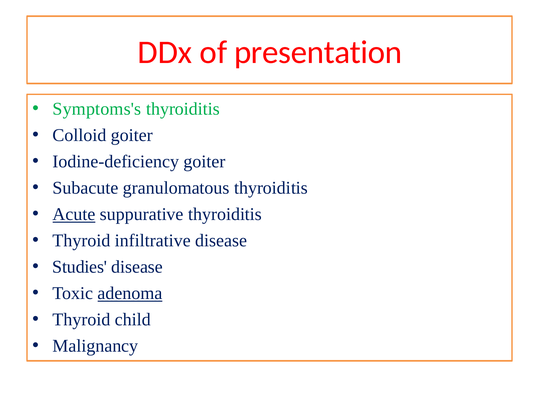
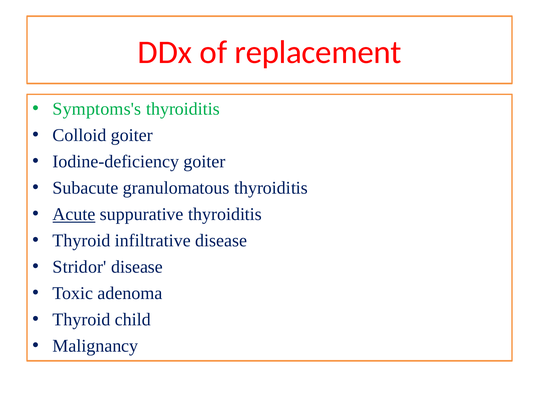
presentation: presentation -> replacement (318, 52)
Studies: Studies -> Stridor (80, 267)
adenoma underline: present -> none (130, 294)
